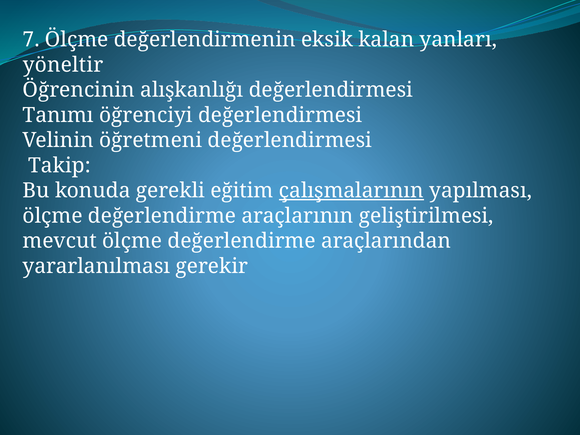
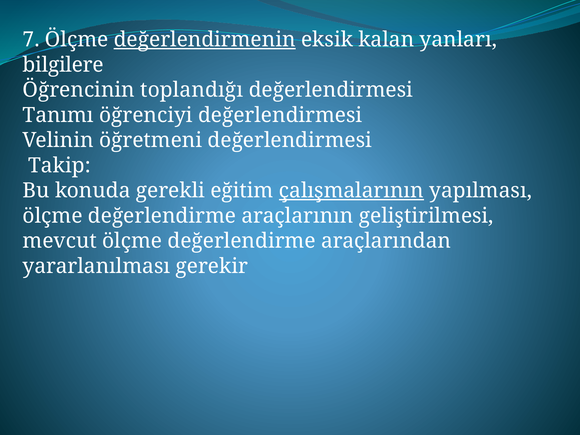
değerlendirmenin underline: none -> present (205, 40)
yöneltir: yöneltir -> bilgilere (63, 65)
alışkanlığı: alışkanlığı -> toplandığı (192, 90)
